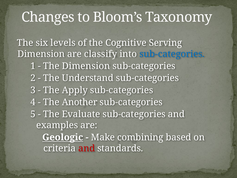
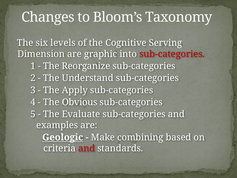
classify: classify -> graphic (101, 54)
sub-categories colour: blue -> red (172, 54)
The Dimension: Dimension -> Reorganize (86, 66)
Another: Another -> Obvious (80, 102)
